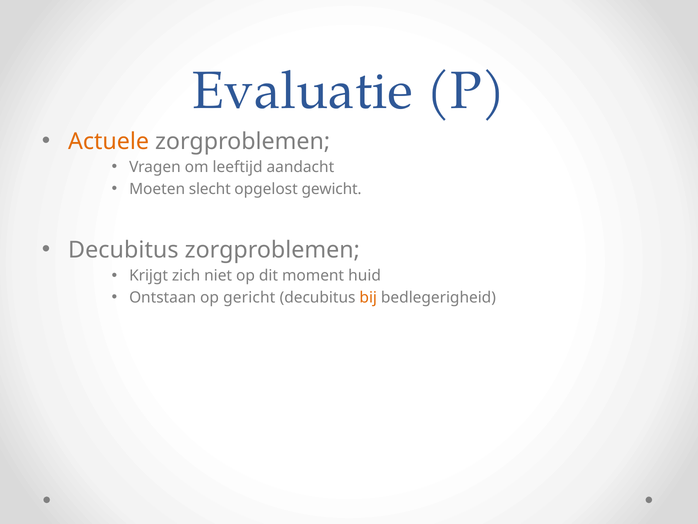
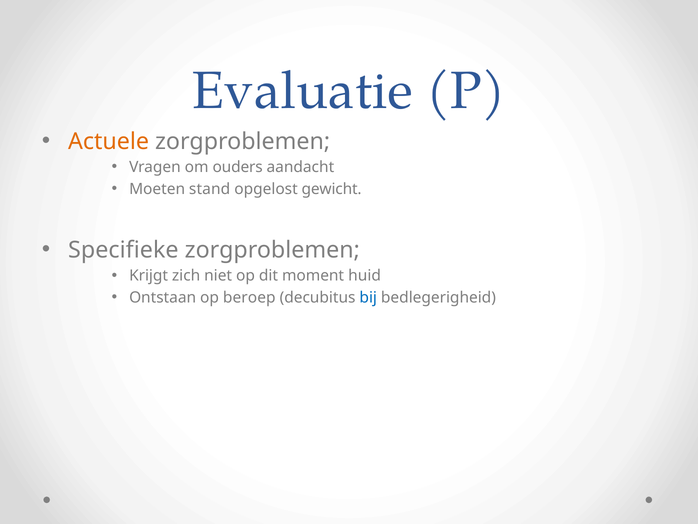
leeftijd: leeftijd -> ouders (238, 167)
slecht: slecht -> stand (210, 189)
Decubitus: Decubitus -> Specifieke (123, 250)
gericht: gericht -> beroep (249, 297)
bij colour: orange -> blue (368, 297)
